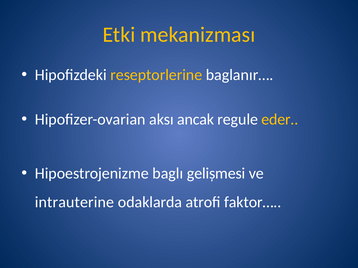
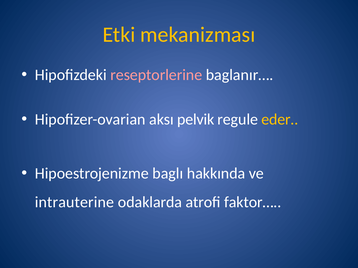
reseptorlerine colour: yellow -> pink (156, 75)
ancak: ancak -> pelvik (196, 120)
gelișmesi: gelișmesi -> hakkında (216, 174)
